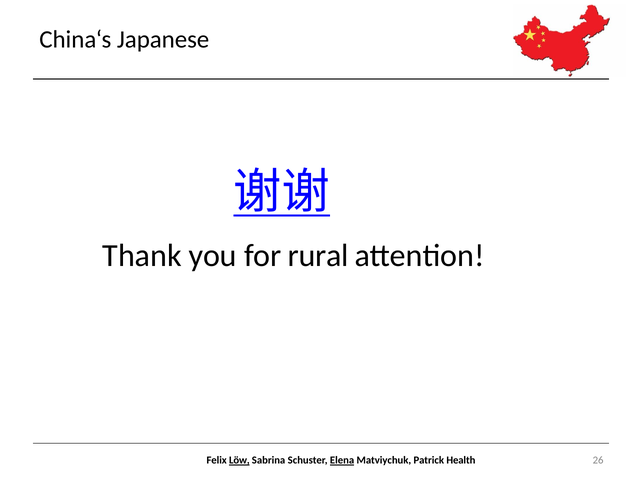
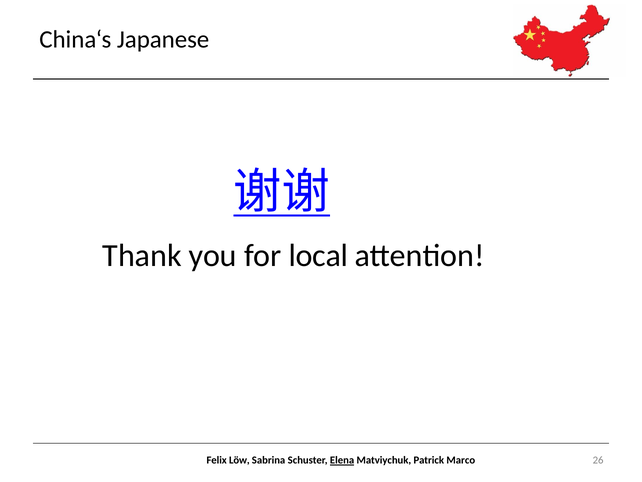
rural: rural -> local (318, 255)
Löw underline: present -> none (239, 460)
Health: Health -> Marco (461, 460)
